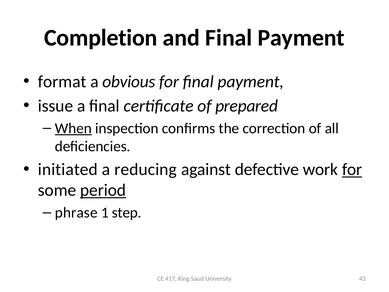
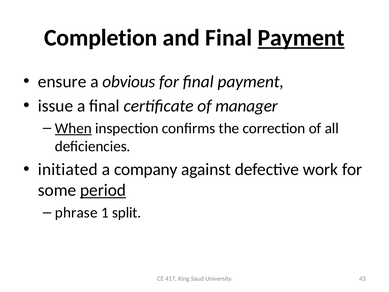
Payment underline: none -> present (301, 38)
format: format -> ensure (62, 82)
prepared: prepared -> manager (247, 106)
reducing: reducing -> company (146, 169)
for underline: present -> none (352, 169)
step: step -> split (127, 212)
